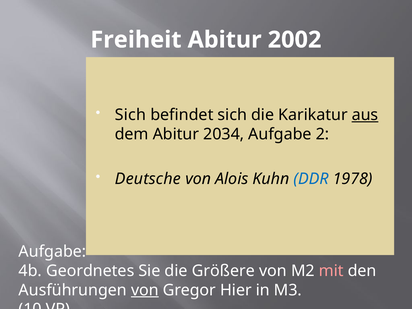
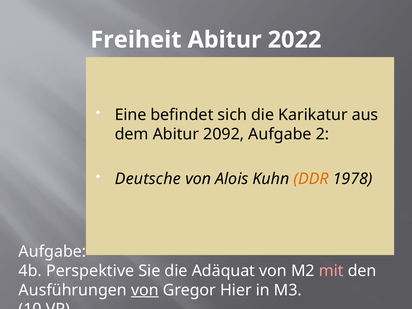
2002: 2002 -> 2022 (295, 40)
Sich: Sich -> Eine (131, 115)
aus underline: present -> none (365, 115)
2034: 2034 -> 2092 (224, 134)
DDR colour: blue -> orange (311, 179)
Geordnetes: Geordnetes -> Perspektive (90, 271)
Größere: Größere -> Adäquat (223, 271)
